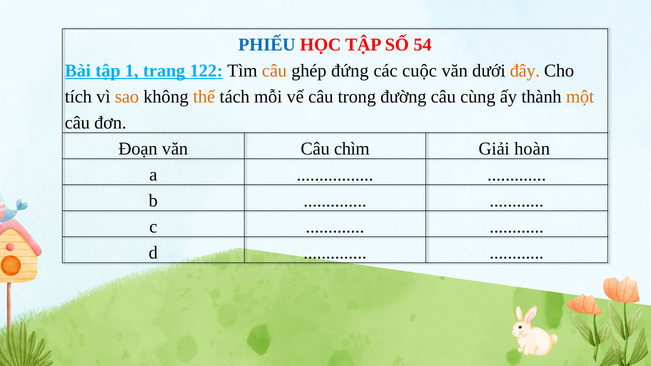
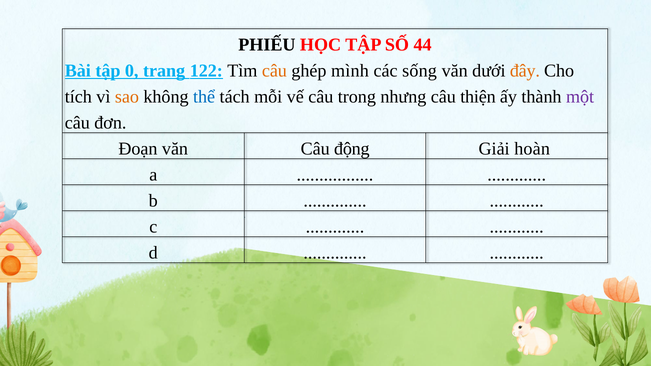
PHIẾU colour: blue -> black (267, 45)
54: 54 -> 44 (423, 45)
1: 1 -> 0 (132, 71)
đứng: đứng -> mình (350, 71)
cuộc: cuộc -> sống (420, 71)
thể colour: orange -> blue (204, 97)
đường: đường -> nhưng (403, 97)
cùng: cùng -> thiện (478, 97)
một colour: orange -> purple (580, 97)
chìm: chìm -> động (352, 149)
